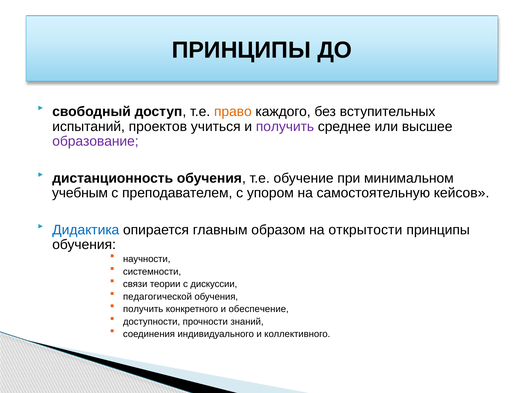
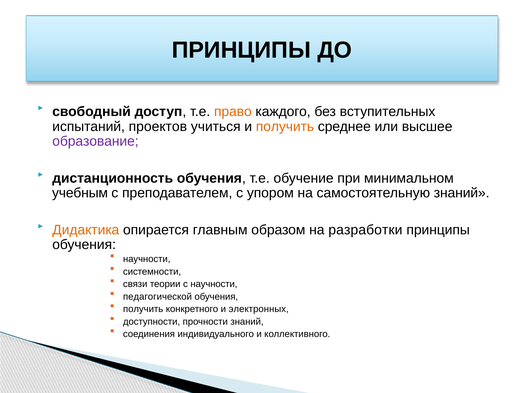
получить colour: purple -> orange (285, 127)
самостоятельную кейсов: кейсов -> знаний (462, 193)
Дидактика colour: blue -> orange (86, 230)
открытости: открытости -> разработки (365, 230)
с дискуссии: дискуссии -> научности (214, 284)
обеспечение: обеспечение -> электронных (259, 309)
